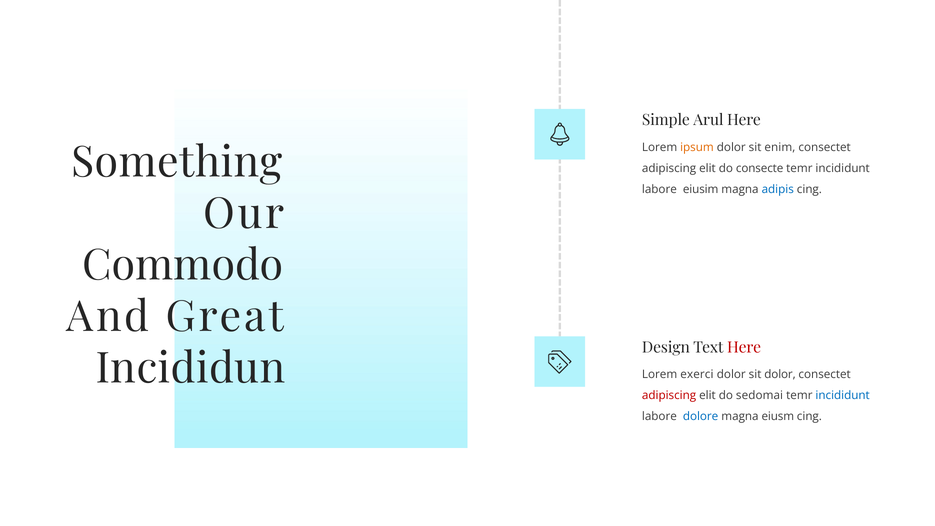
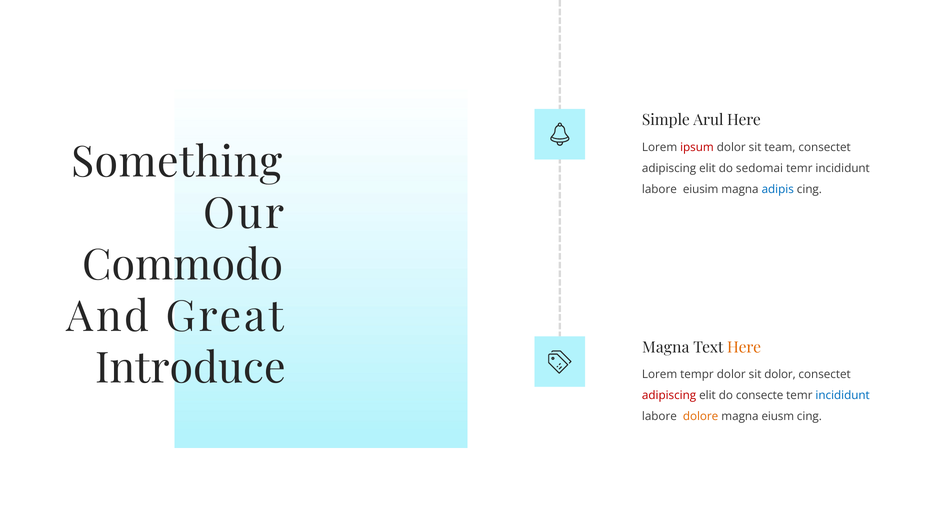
ipsum colour: orange -> red (697, 147)
enim: enim -> team (780, 147)
consecte: consecte -> sedomai (760, 168)
Design: Design -> Magna (666, 347)
Here colour: red -> orange (744, 347)
Incididun: Incididun -> Introduce (191, 368)
exerci: exerci -> tempr (697, 374)
sedomai: sedomai -> consecte (760, 395)
dolore colour: blue -> orange (701, 416)
